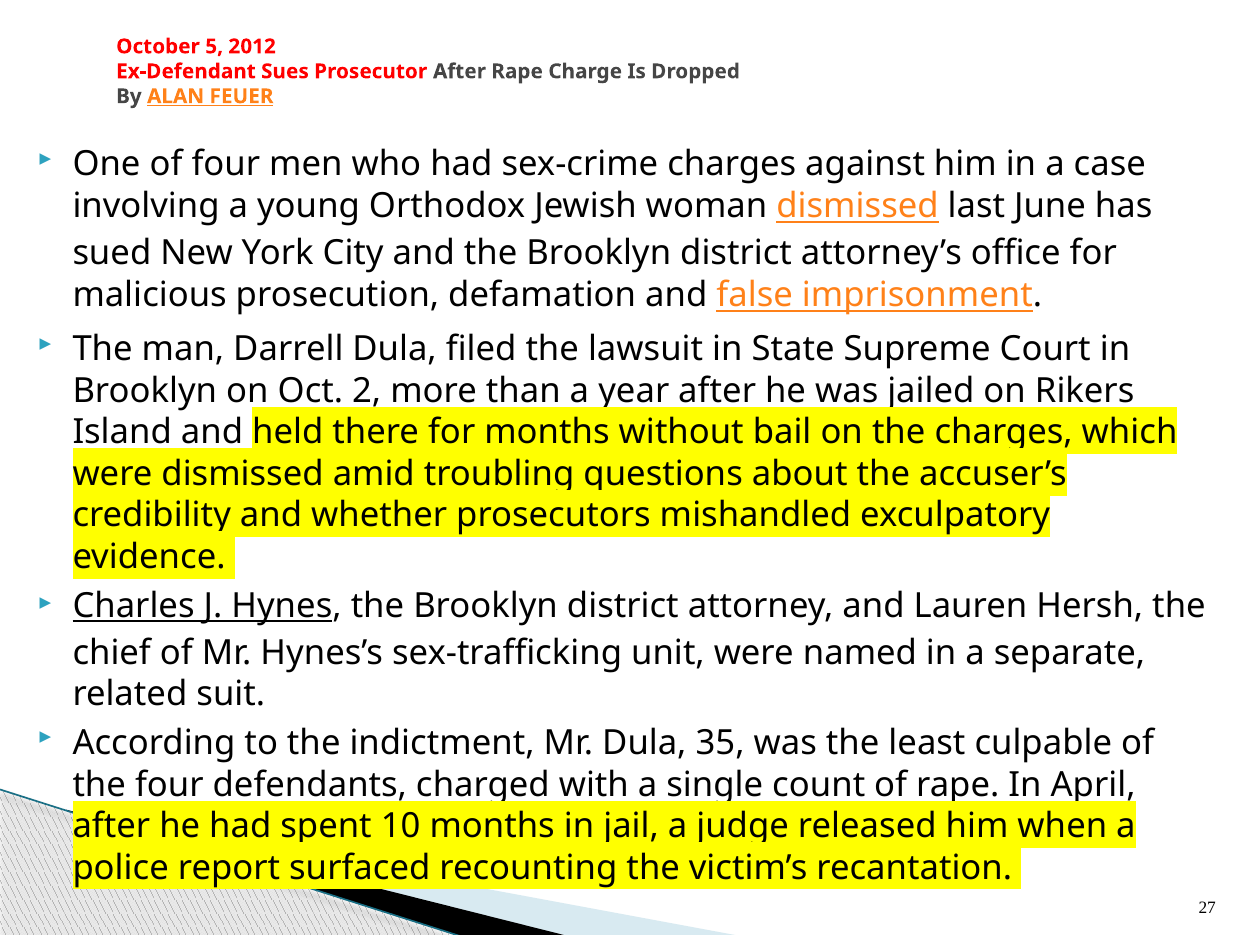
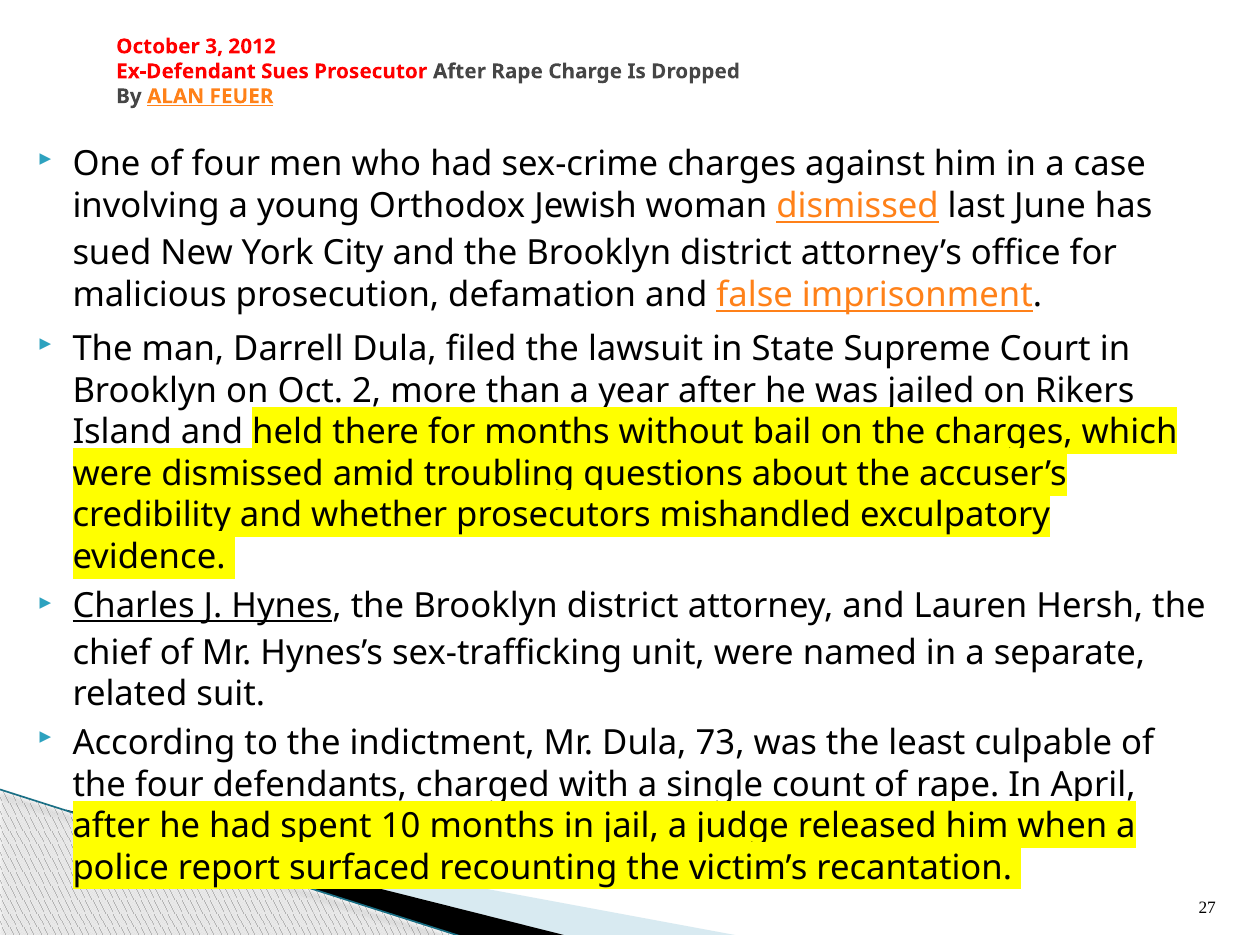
5: 5 -> 3 (214, 46)
35: 35 -> 73 (720, 743)
